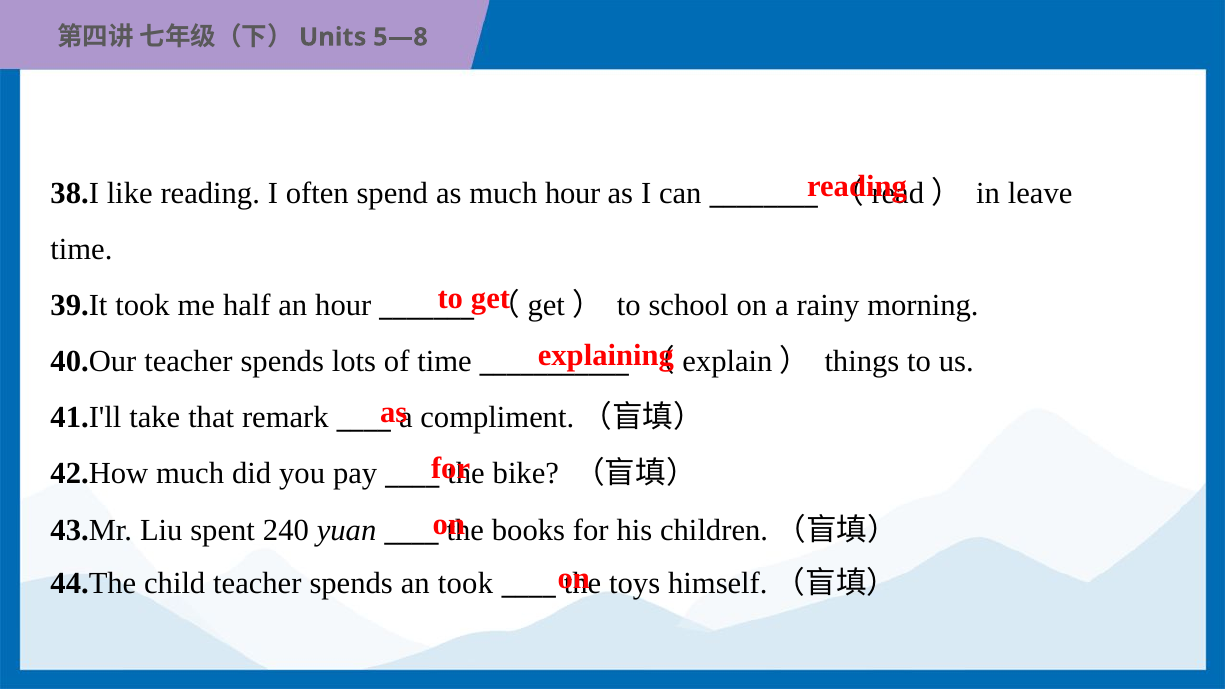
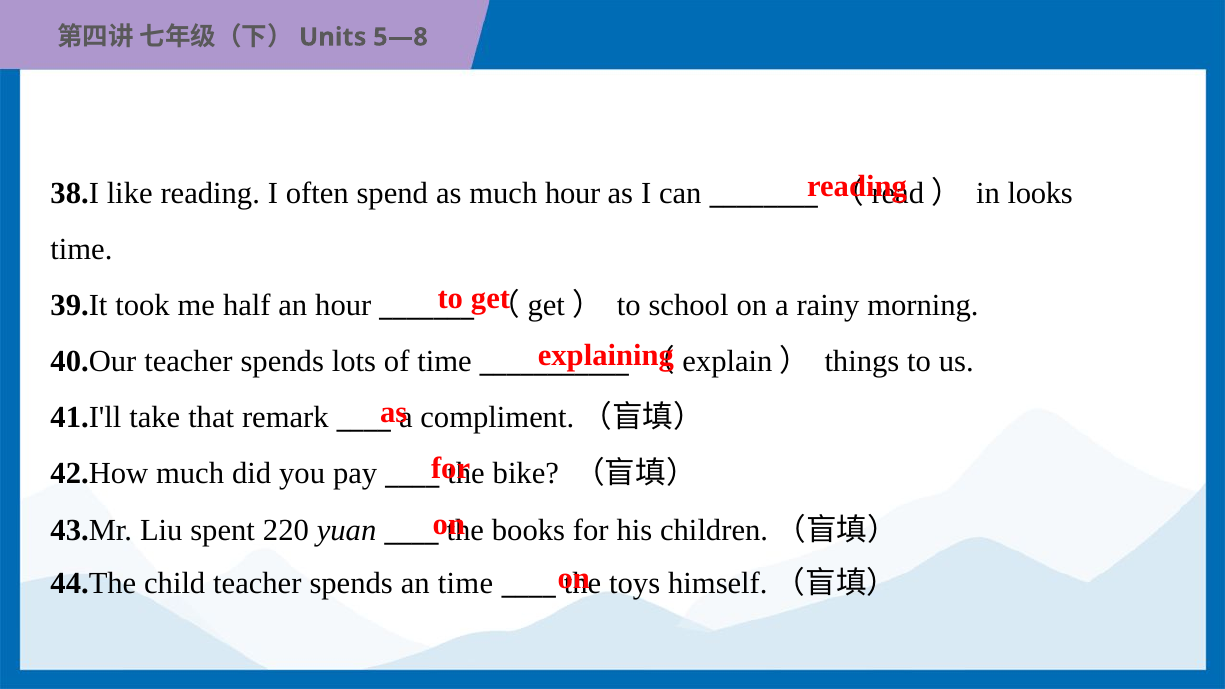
leave: leave -> looks (1040, 193)
240: 240 -> 220 (286, 530)
an took: took -> time (465, 584)
